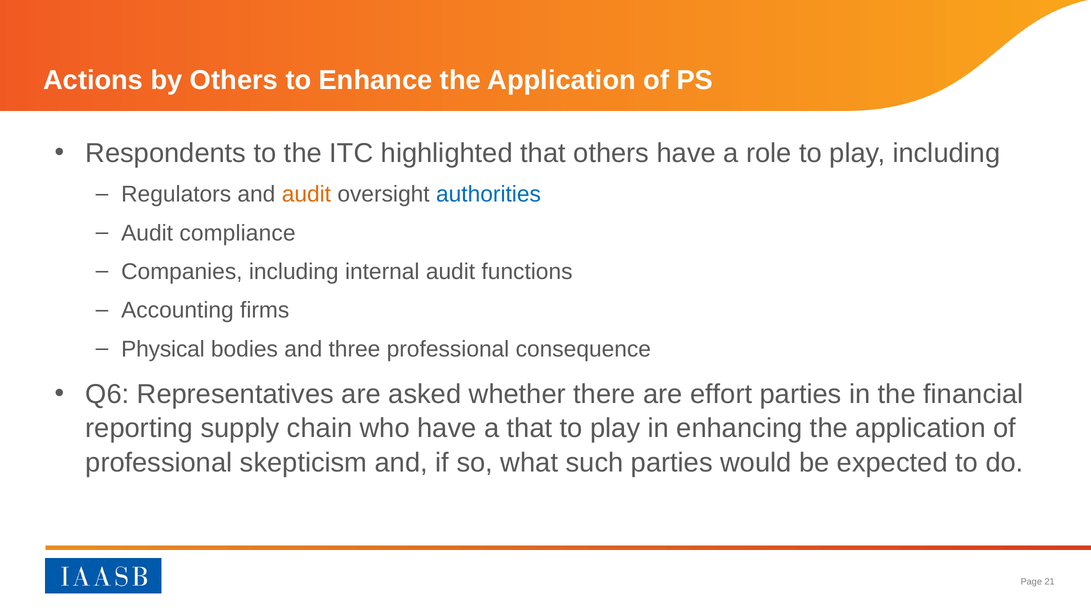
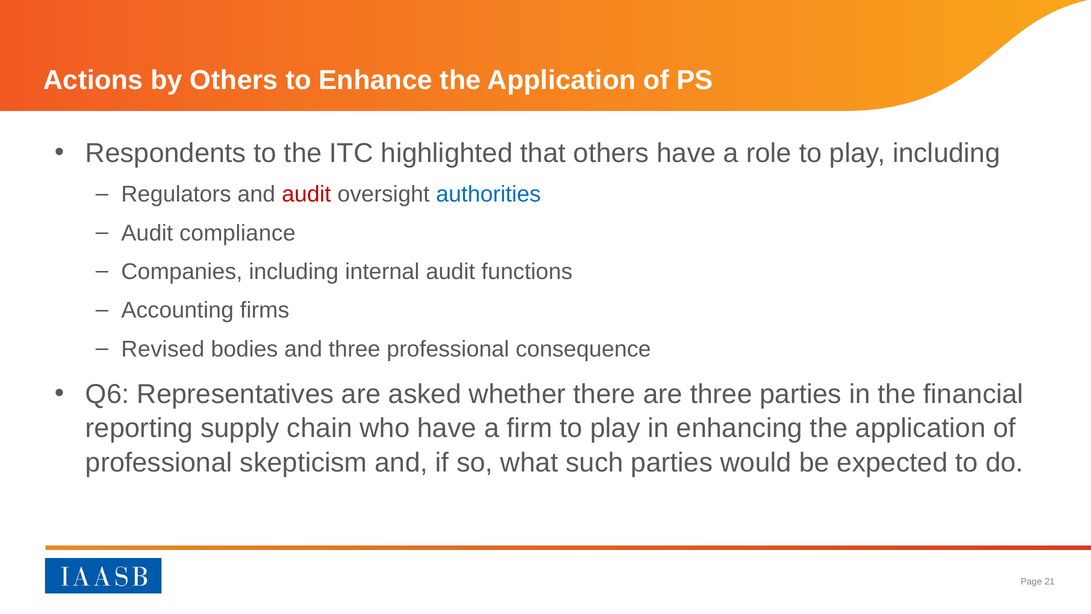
audit colour: orange -> red (306, 194)
Physical: Physical -> Revised (163, 349)
are effort: effort -> three (721, 394)
a that: that -> firm (530, 428)
